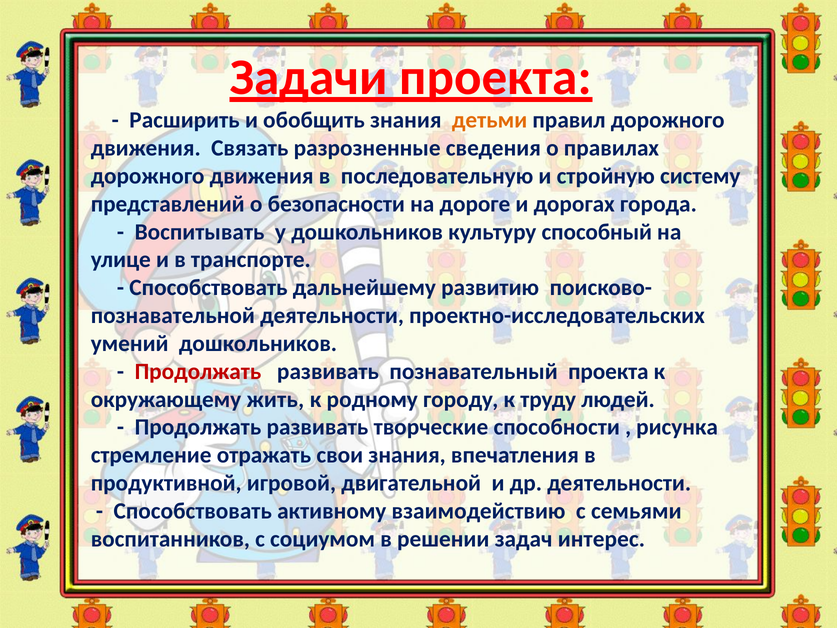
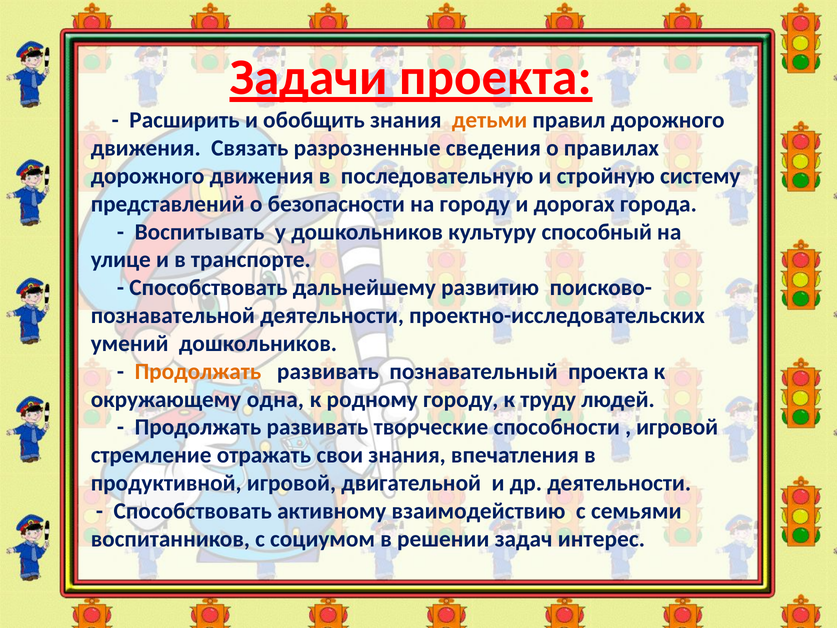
на дороге: дороге -> городу (475, 204)
Продолжать colour: red -> orange (198, 371)
жить: жить -> одна (275, 399)
рисунка: рисунка -> игровой (677, 427)
